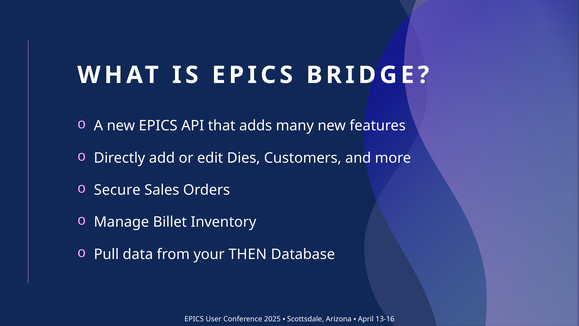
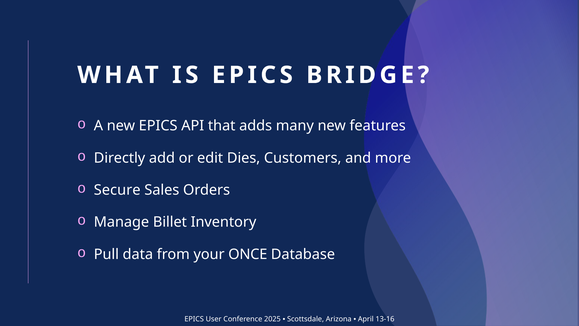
THEN: THEN -> ONCE (248, 254)
